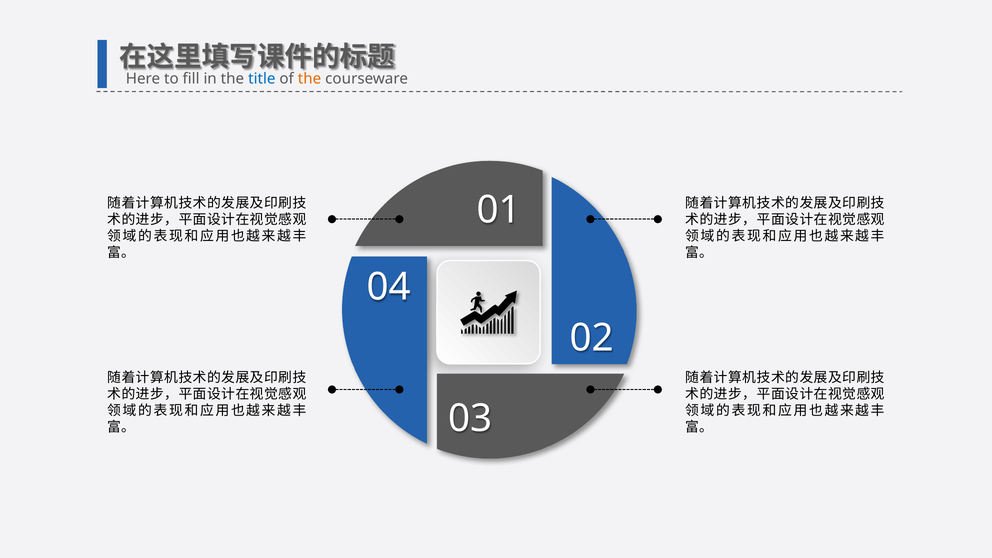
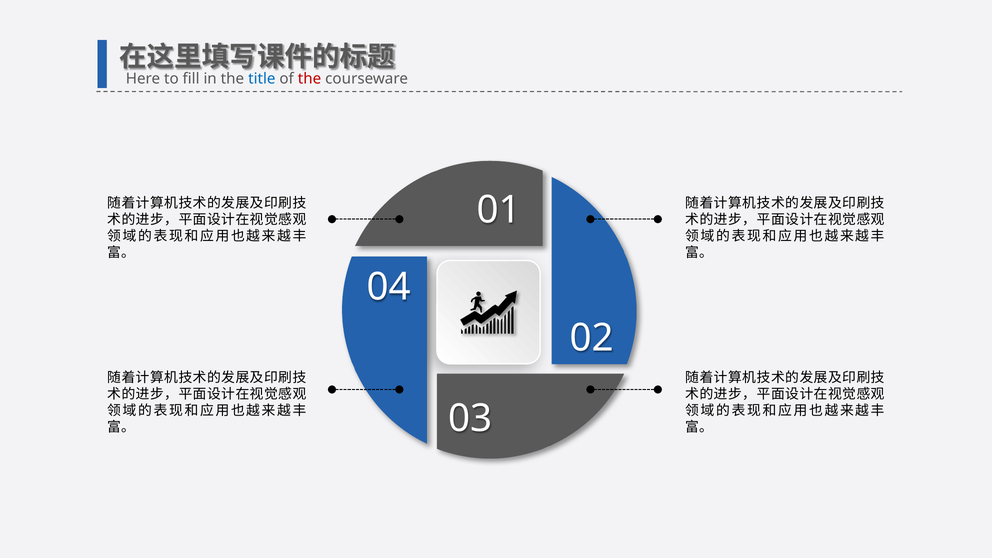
the colour: orange -> red (310, 79)
